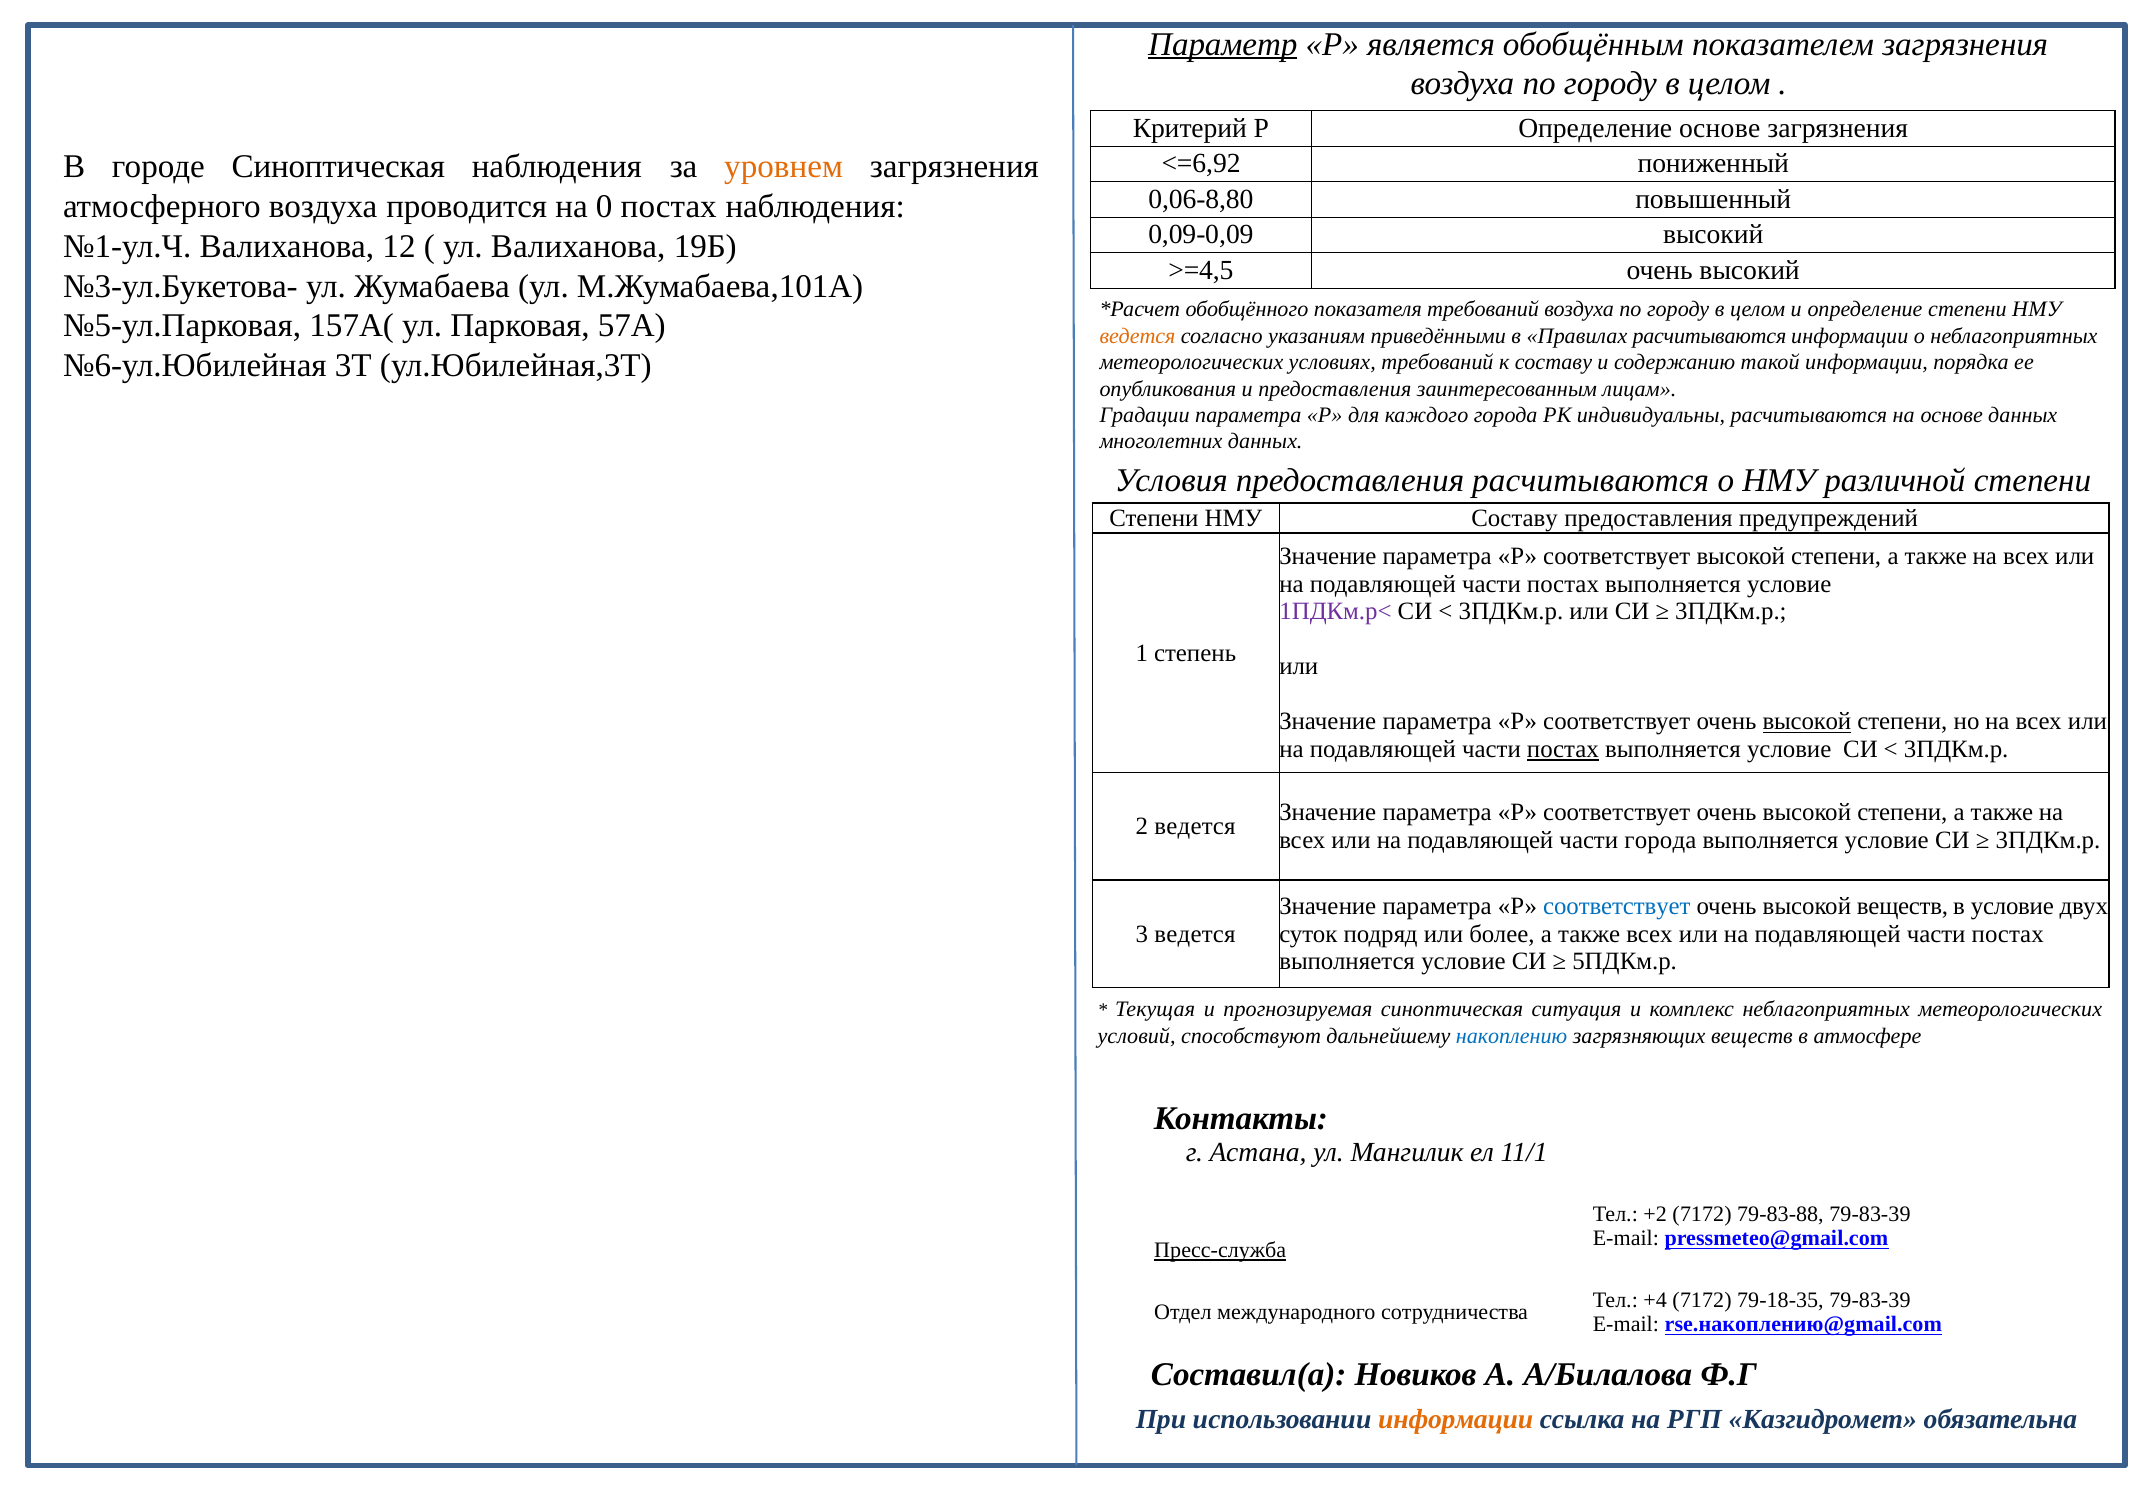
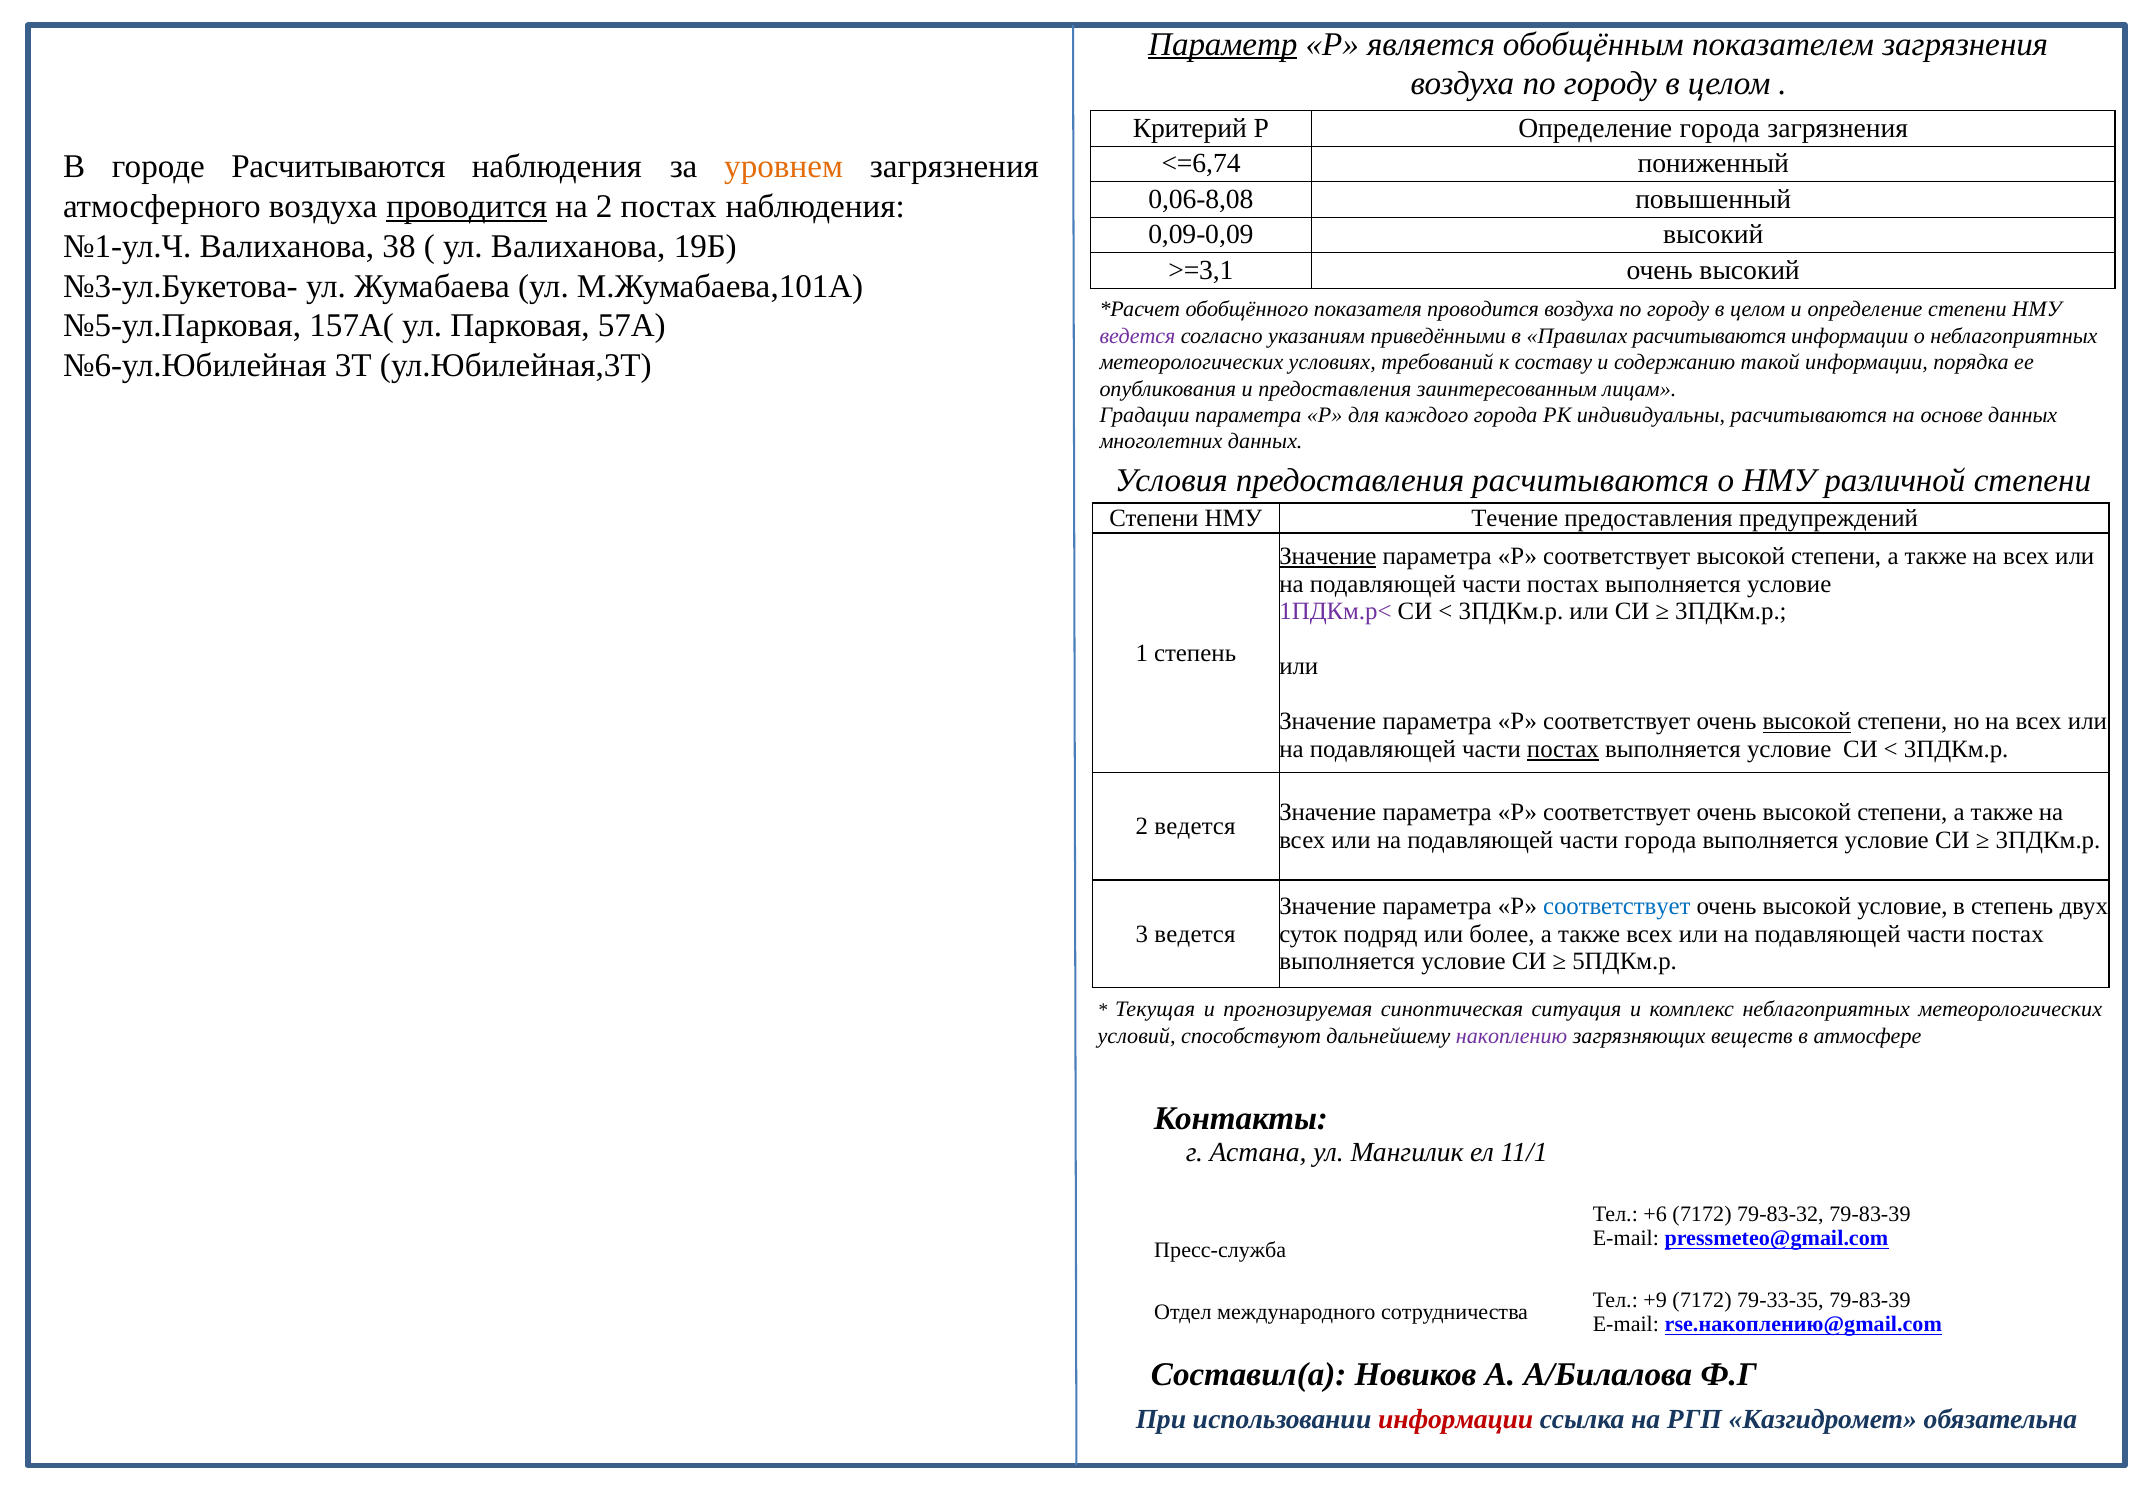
Определение основе: основе -> города (1720, 128)
<=6,92: <=6,92 -> <=6,74 (1201, 164)
городе Синоптическая: Синоптическая -> Расчитываются (338, 167)
0,06-8,80: 0,06-8,80 -> 0,06-8,08 (1201, 199)
проводится underline: none -> present (467, 207)
на 0: 0 -> 2 (604, 207)
12: 12 -> 38 (399, 246)
>=4,5: >=4,5 -> >=3,1 (1201, 270)
показателя требований: требований -> проводится (1483, 309)
ведется colour: orange -> purple (1137, 336)
НМУ Составу: Составу -> Течение (1515, 518)
Значение underline: none -> present (1328, 556)
высокой веществ: веществ -> условие (1902, 906)
в условие: условие -> степень (2012, 906)
накоплению colour: blue -> purple (1512, 1036)
+2: +2 -> +6 (1655, 1213)
79-83-88: 79-83-88 -> 79-83-32 (1780, 1213)
Пресс-служба underline: present -> none (1220, 1250)
+4: +4 -> +9 (1655, 1300)
79-18-35: 79-18-35 -> 79-33-35 (1780, 1300)
информации colour: orange -> red (1456, 1419)
